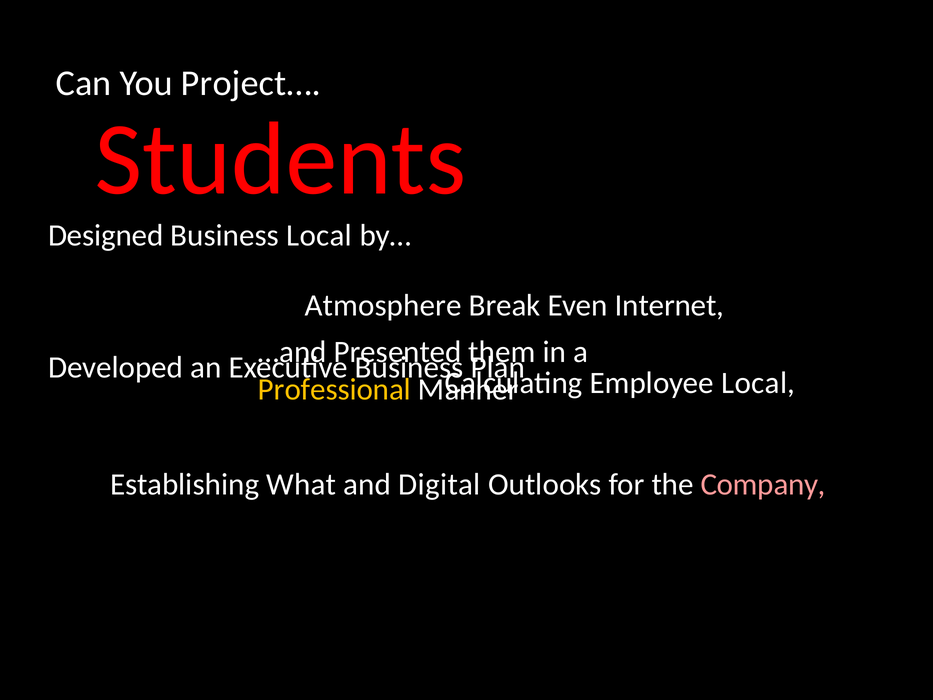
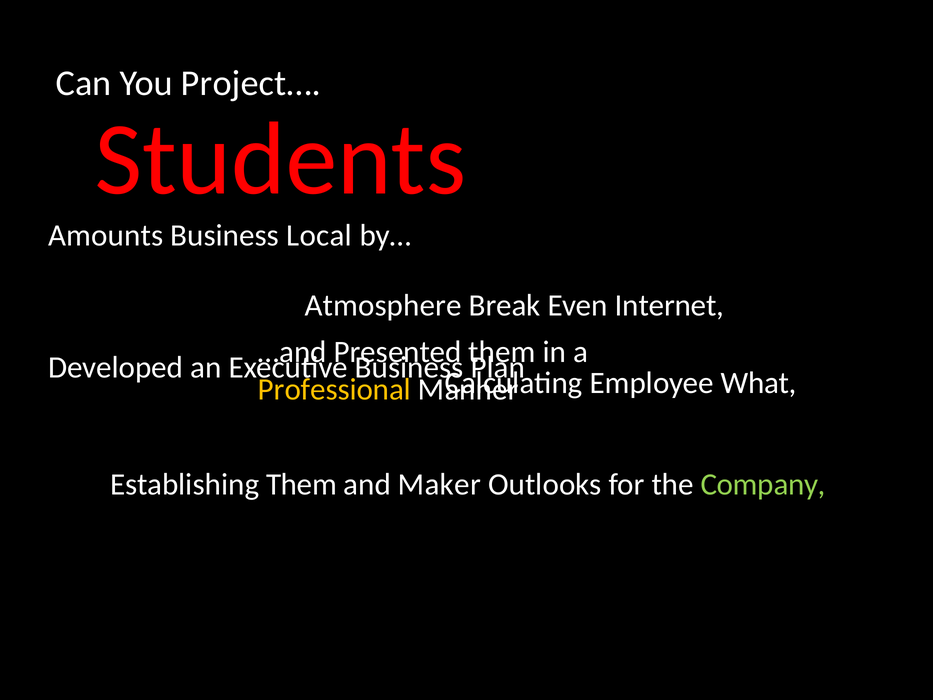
Designed: Designed -> Amounts (106, 235)
Employee Local: Local -> What (759, 383)
Establishing What: What -> Them (301, 484)
Digital: Digital -> Maker (439, 484)
Company colour: pink -> light green (763, 484)
